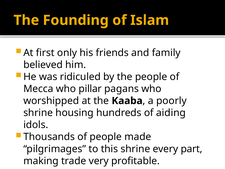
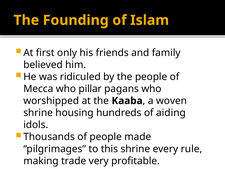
poorly: poorly -> woven (172, 101)
part: part -> rule (192, 149)
